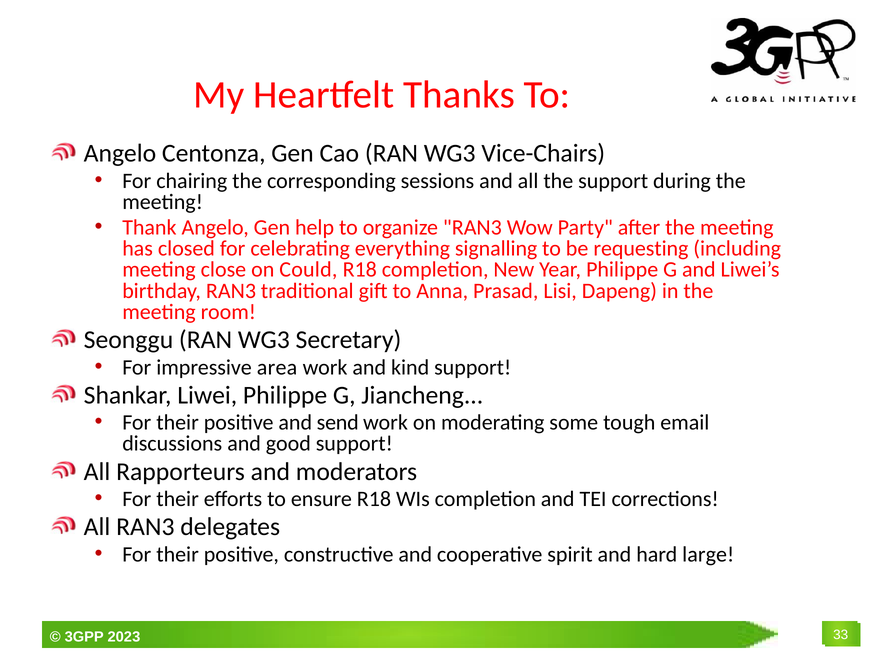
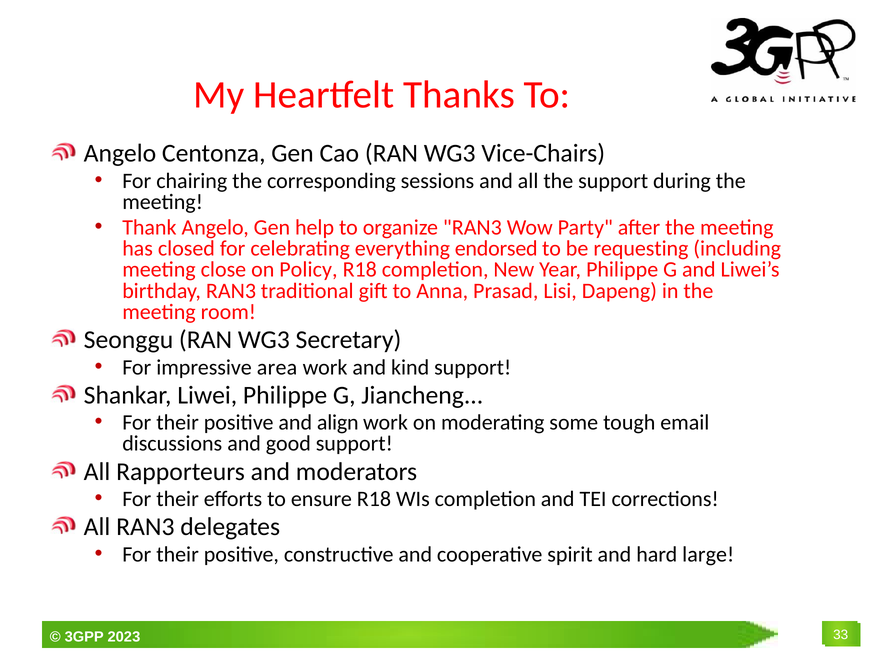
signalling: signalling -> endorsed (496, 249)
Could: Could -> Policy (308, 270)
send: send -> align (338, 423)
